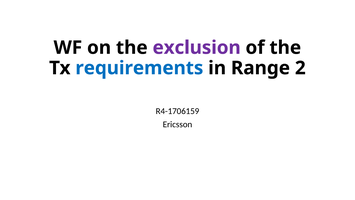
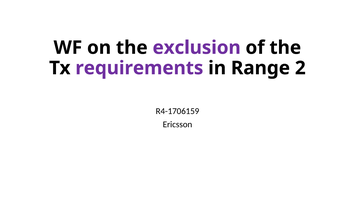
requirements colour: blue -> purple (139, 68)
